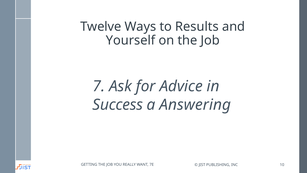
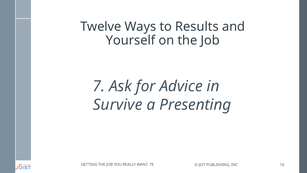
Success: Success -> Survive (118, 105)
Answering: Answering -> Presenting (195, 105)
